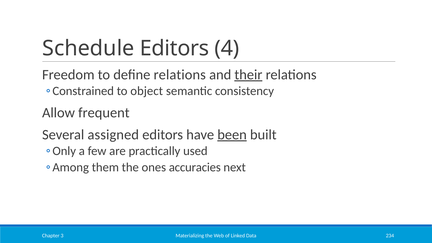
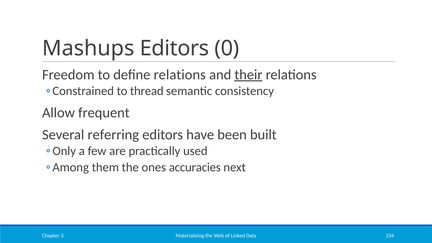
Schedule: Schedule -> Mashups (88, 48)
4: 4 -> 0 (227, 48)
object: object -> thread (147, 91)
assigned: assigned -> referring (113, 135)
been underline: present -> none (232, 135)
